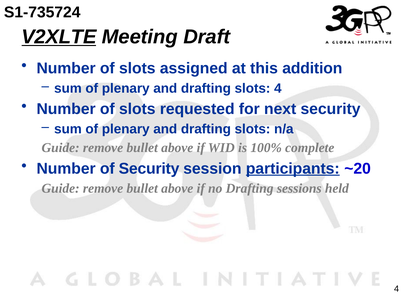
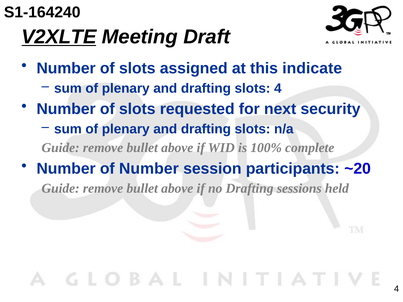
S1-735724: S1-735724 -> S1-164240 (42, 12)
addition: addition -> indicate (312, 68)
of Security: Security -> Number (149, 169)
participants underline: present -> none (293, 169)
